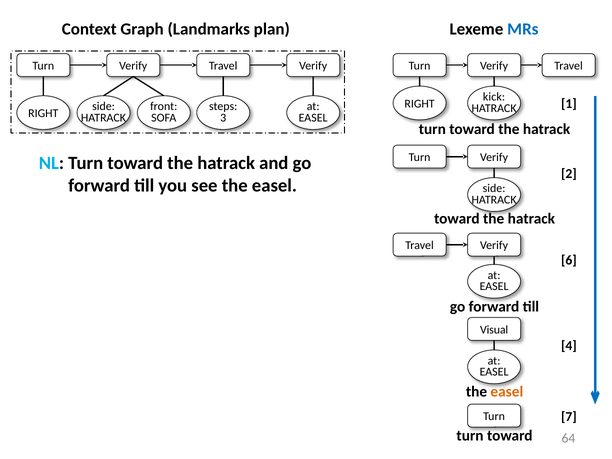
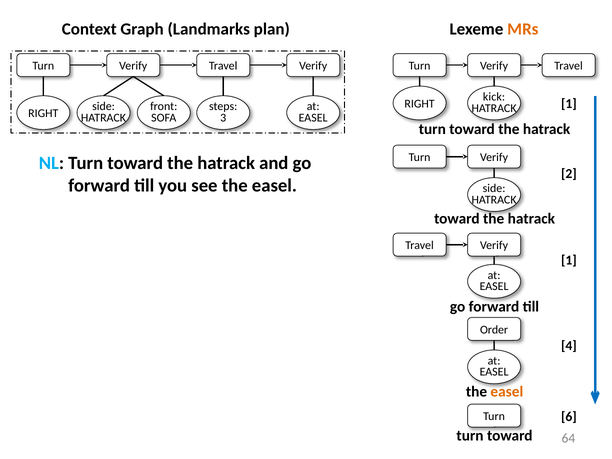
MRs colour: blue -> orange (523, 29)
6: 6 -> 1 (569, 260)
Visual: Visual -> Order (494, 330)
7: 7 -> 6 (569, 417)
